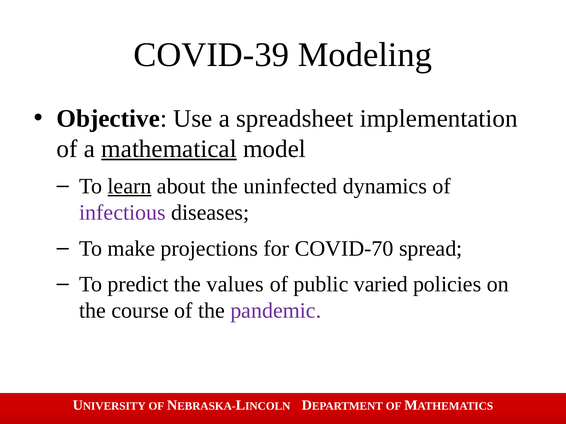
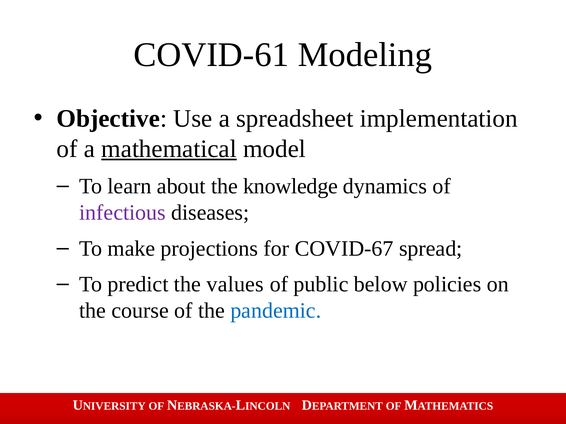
COVID-39: COVID-39 -> COVID-61 (211, 55)
learn underline: present -> none (129, 186)
uninfected: uninfected -> knowledge (291, 186)
COVID-70: COVID-70 -> COVID-67 (344, 249)
varied: varied -> below (381, 285)
pandemic colour: purple -> blue (276, 311)
